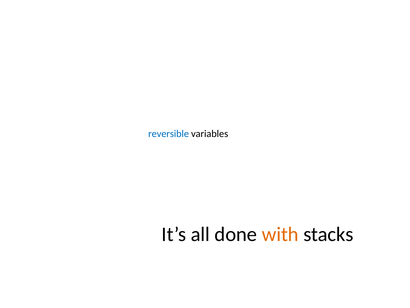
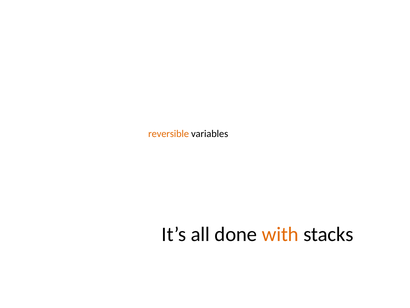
reversible colour: blue -> orange (169, 134)
